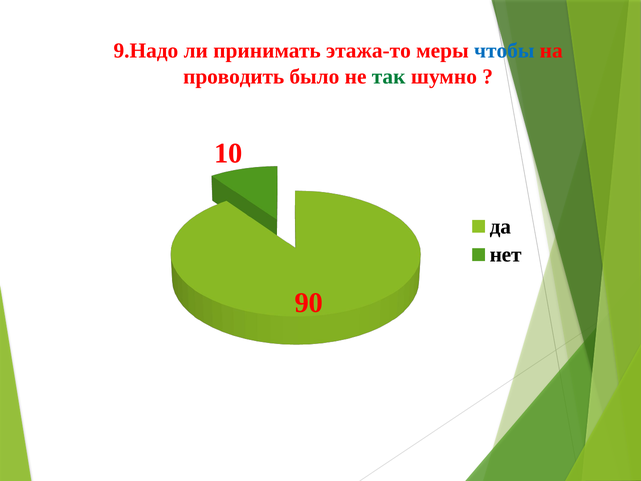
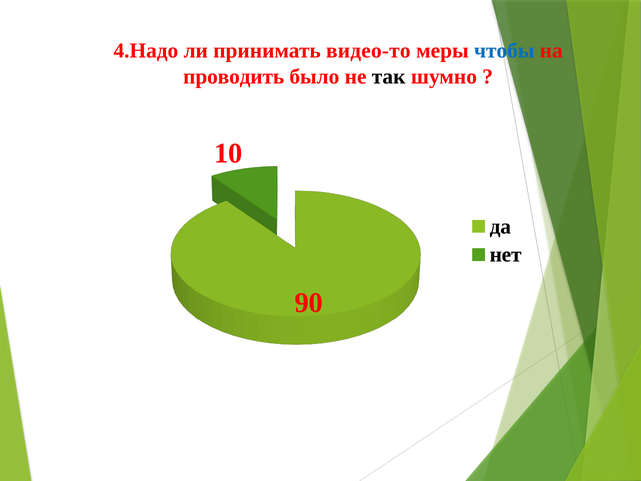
9.Надо: 9.Надо -> 4.Надо (146, 51)
этажа-то: этажа-то -> видео-то (368, 51)
так colour: green -> black (389, 77)
